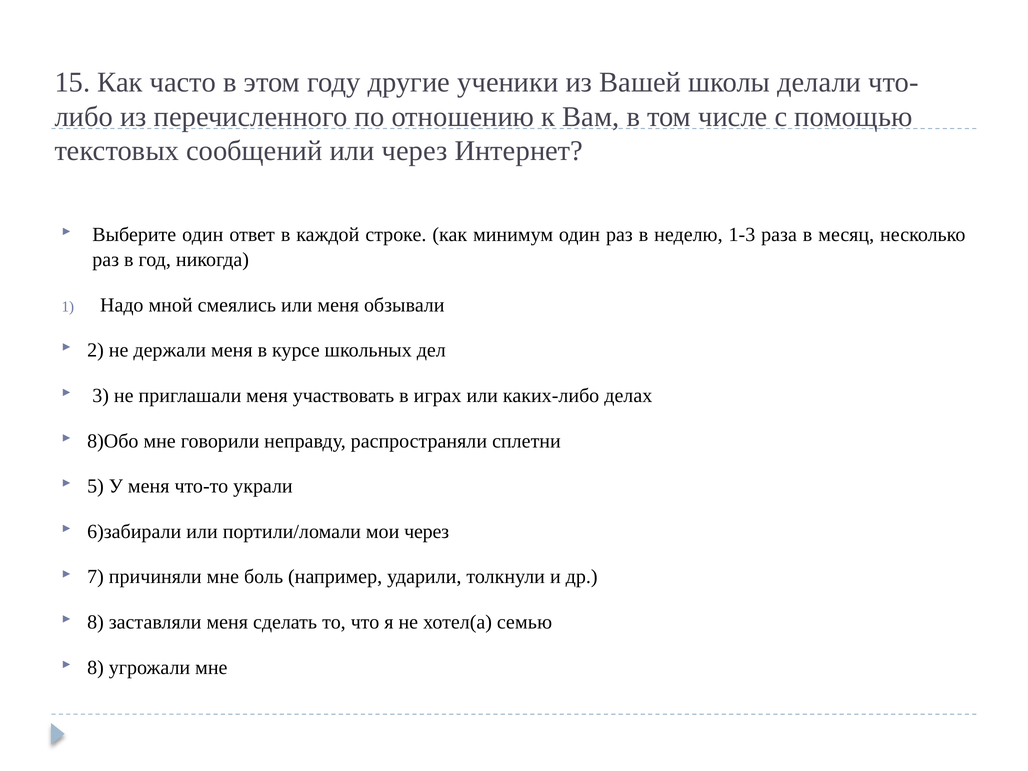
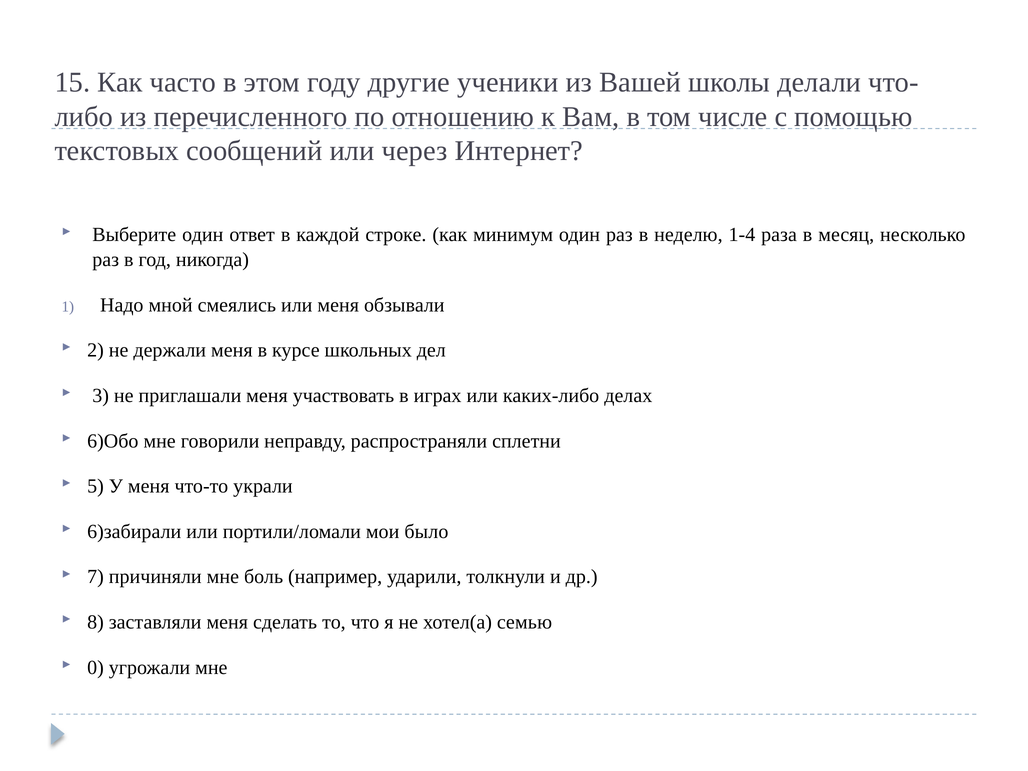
1-3: 1-3 -> 1-4 (742, 235)
8)Обо: 8)Обо -> 6)Обо (113, 441)
мои через: через -> было (426, 532)
8: 8 -> 0 (96, 668)
